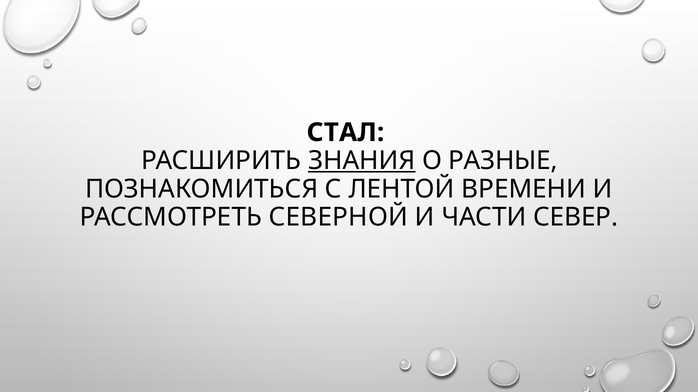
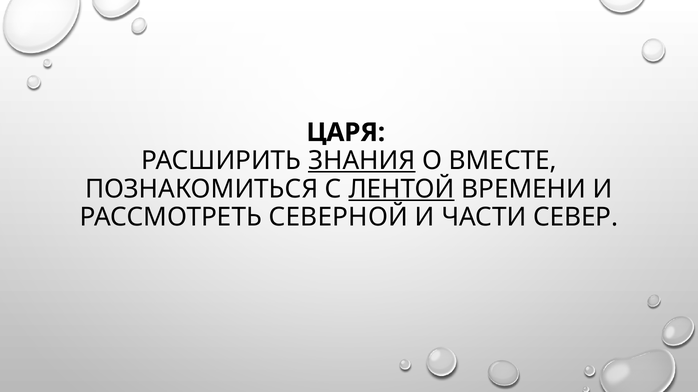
СТАЛ: СТАЛ -> ЦАРЯ (346, 133)
РАЗНЫЕ: РАЗНЫЕ -> ВМЕСТЕ (503, 161)
ЛЕНТОЙ underline: none -> present (402, 189)
